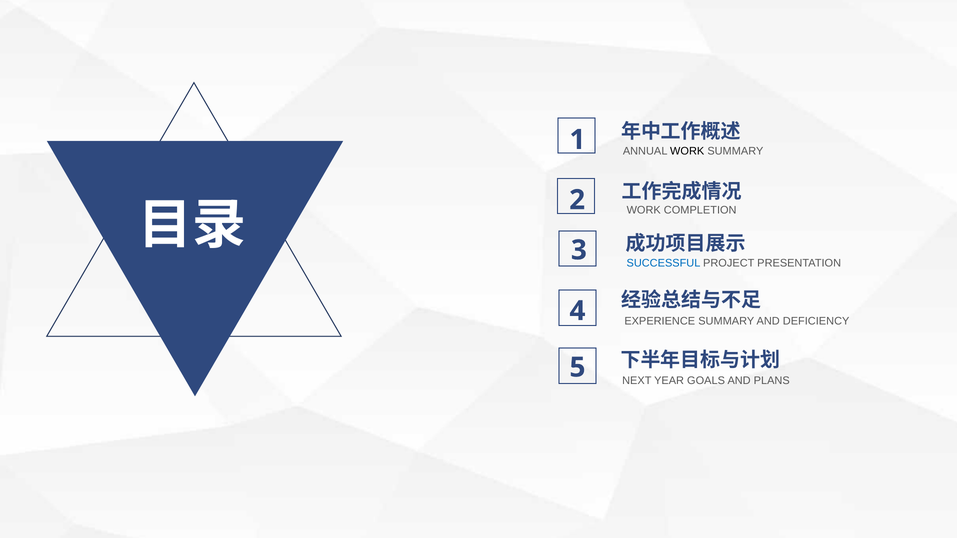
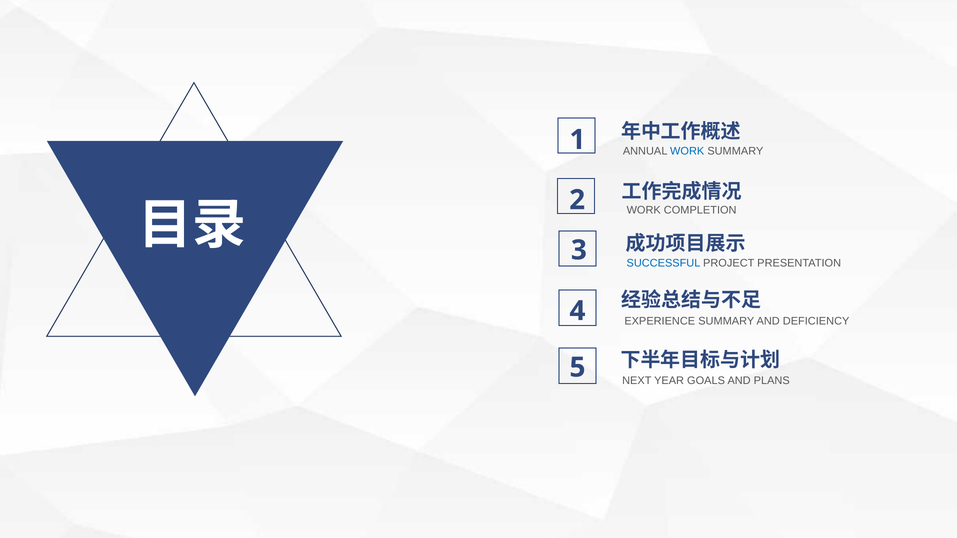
WORK colour: black -> blue (687, 151)
